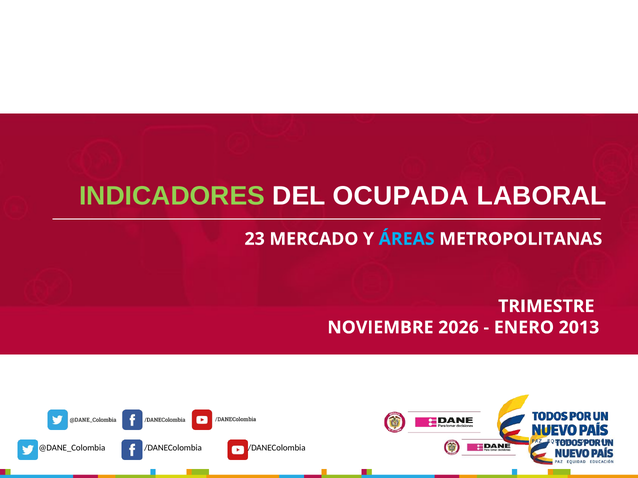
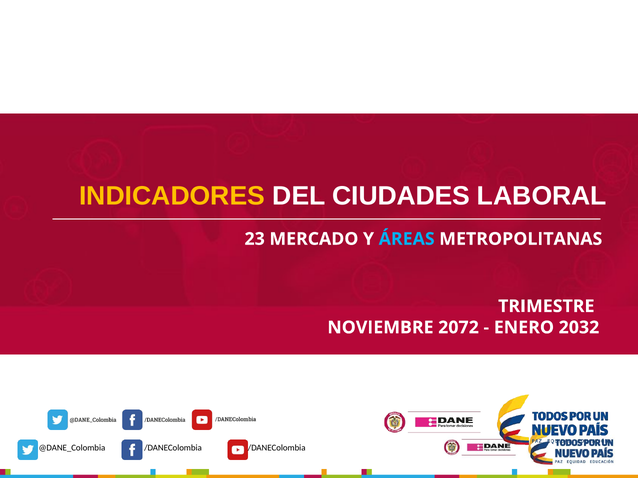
INDICADORES colour: light green -> yellow (172, 196)
OCUPADA: OCUPADA -> CIUDADES (401, 196)
2026: 2026 -> 2072 (459, 328)
2013: 2013 -> 2032 (579, 328)
